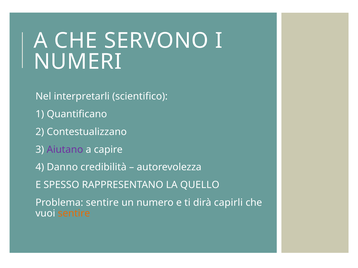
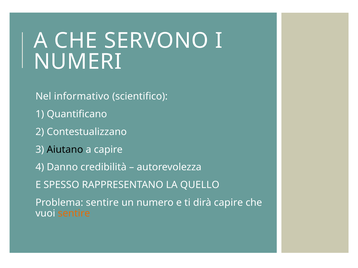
interpretarli: interpretarli -> informativo (82, 97)
Aiutano colour: purple -> black (65, 150)
dirà capirli: capirli -> capire (228, 203)
